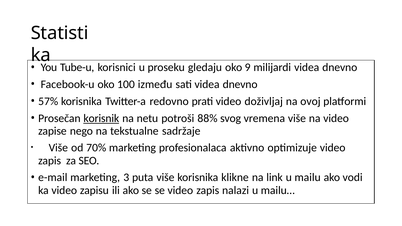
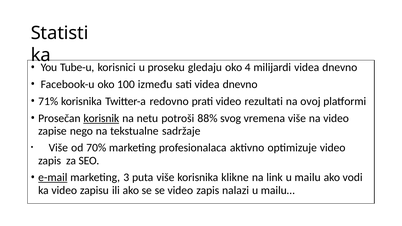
9: 9 -> 4 (248, 67)
57%: 57% -> 71% (48, 101)
doživljaj: doživljaj -> rezultati (264, 101)
e-mail underline: none -> present (53, 177)
